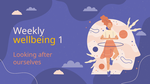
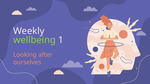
wellbeing colour: yellow -> light green (34, 40)
